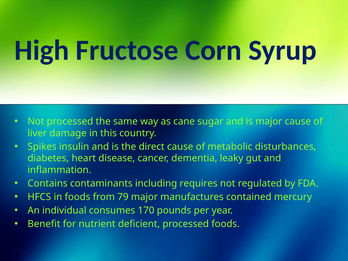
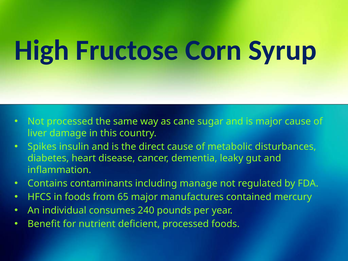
requires: requires -> manage (199, 183)
79: 79 -> 65 (123, 197)
170: 170 -> 240 (146, 210)
